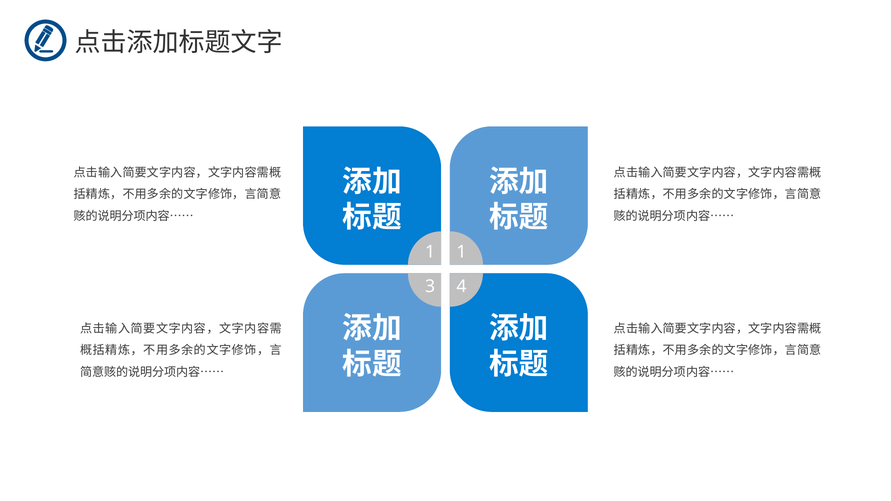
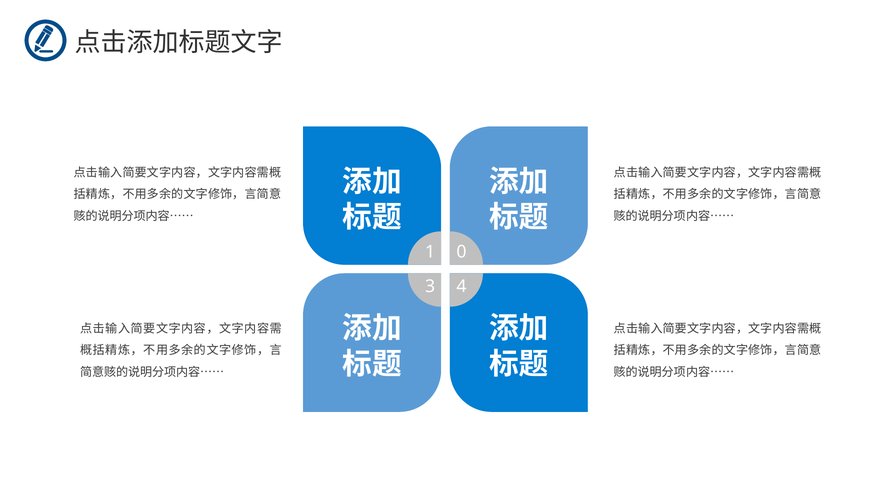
1 1: 1 -> 0 (461, 252)
